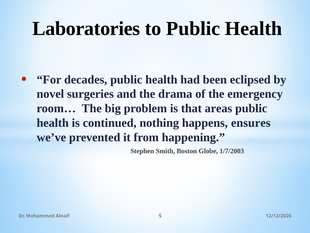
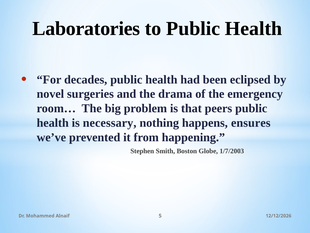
areas: areas -> peers (218, 108)
continued: continued -> necessary (110, 123)
